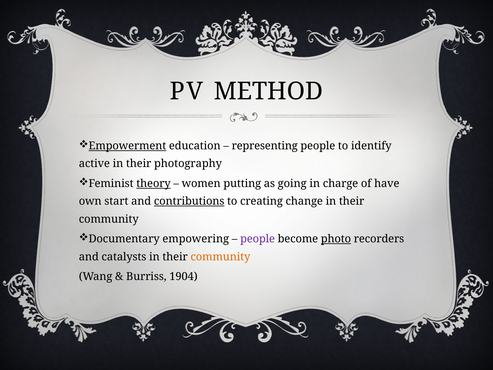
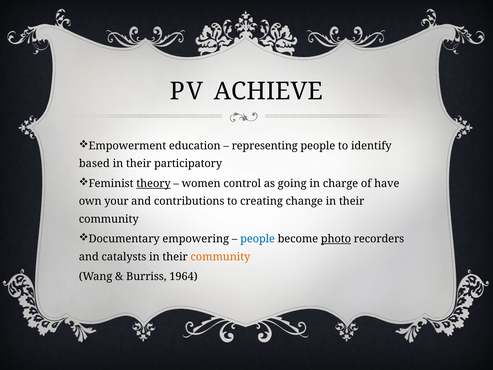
METHOD: METHOD -> ACHIEVE (268, 91)
Empowerment underline: present -> none (127, 146)
active: active -> based (94, 164)
photography: photography -> participatory (188, 164)
putting: putting -> control (242, 183)
start: start -> your (116, 201)
contributions underline: present -> none (189, 201)
people colour: purple -> blue (258, 239)
1904: 1904 -> 1964 (183, 277)
